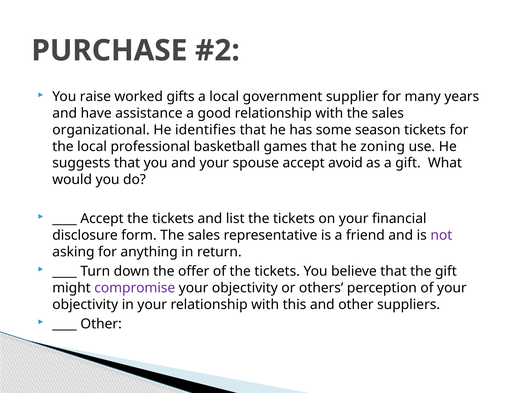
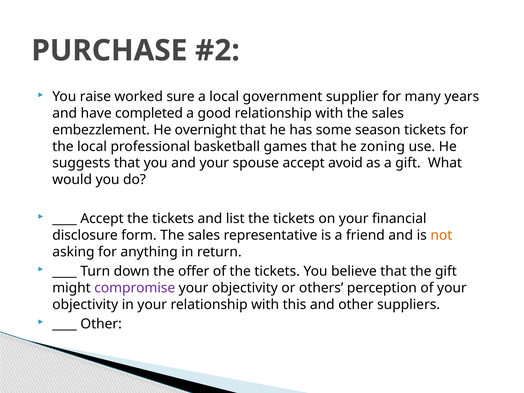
gifts: gifts -> sure (181, 97)
assistance: assistance -> completed (149, 113)
organizational: organizational -> embezzlement (101, 130)
identifies: identifies -> overnight (206, 130)
not colour: purple -> orange (441, 235)
